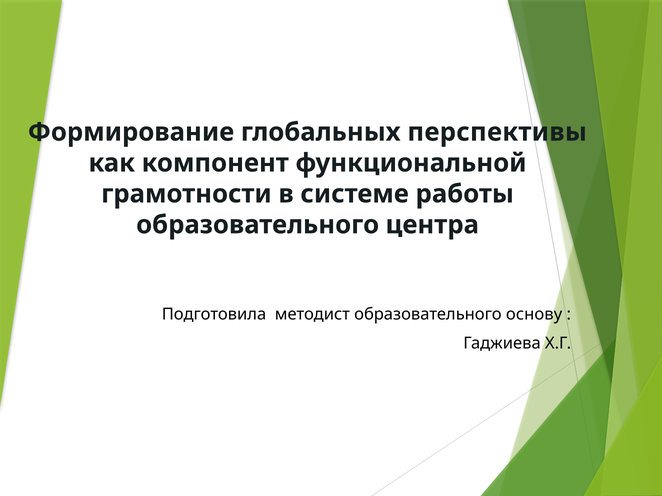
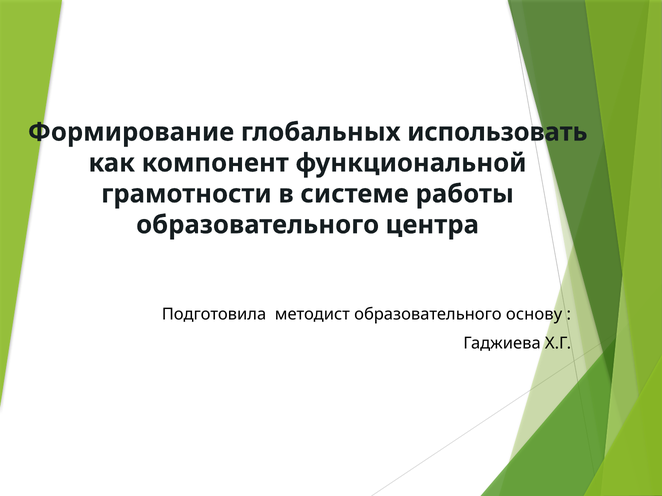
перспективы: перспективы -> использовать (497, 132)
